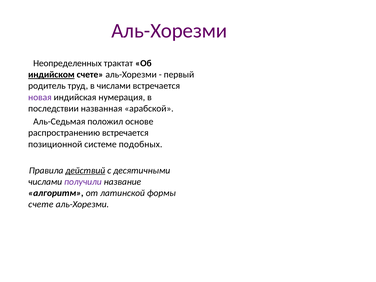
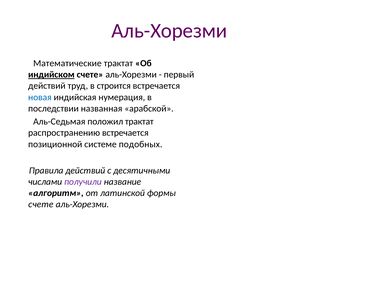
Неопределенных: Неопределенных -> Математические (67, 63)
родитель: родитель -> действий (47, 86)
в числами: числами -> строится (114, 86)
новая colour: purple -> blue (40, 97)
положил основе: основе -> трактат (139, 122)
действий underline: present -> none (85, 170)
